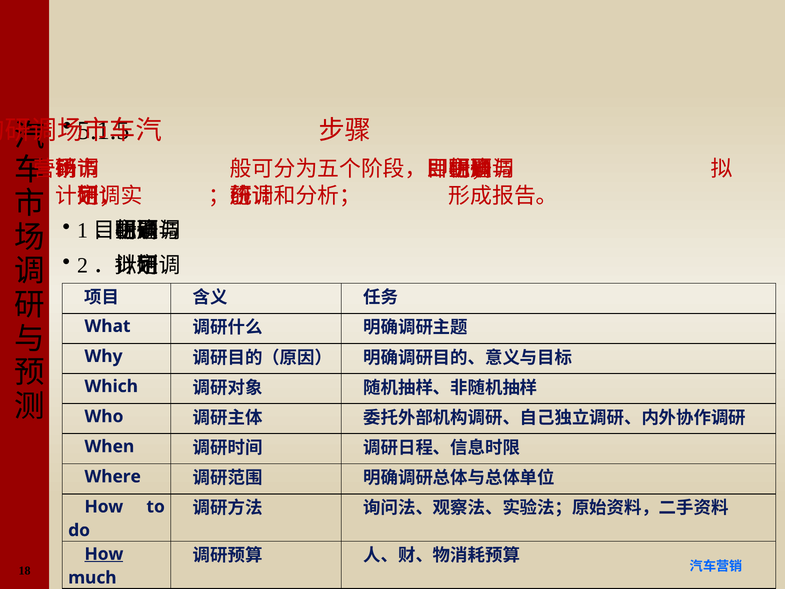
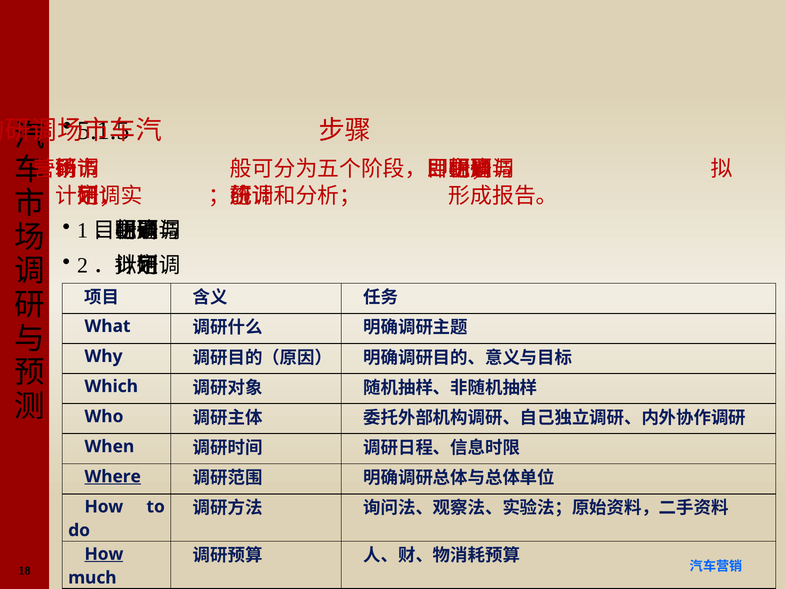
Where underline: none -> present (113, 476)
